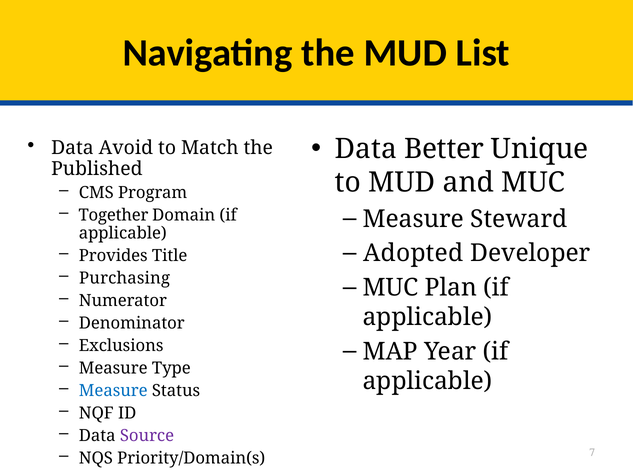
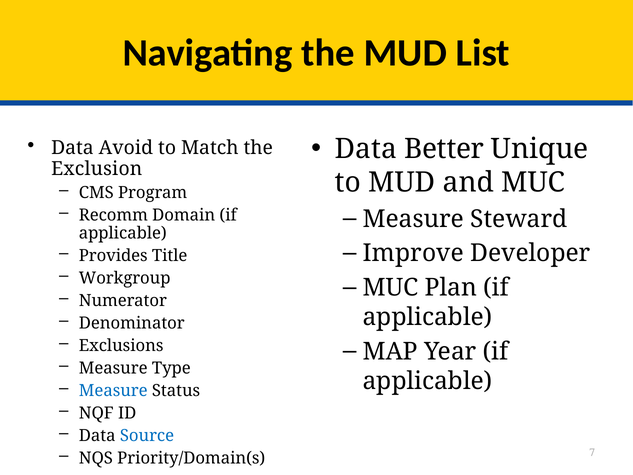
Published: Published -> Exclusion (97, 169)
Together: Together -> Recomm (113, 215)
Adopted: Adopted -> Improve (413, 253)
Purchasing: Purchasing -> Workgroup (125, 278)
Source colour: purple -> blue (147, 435)
